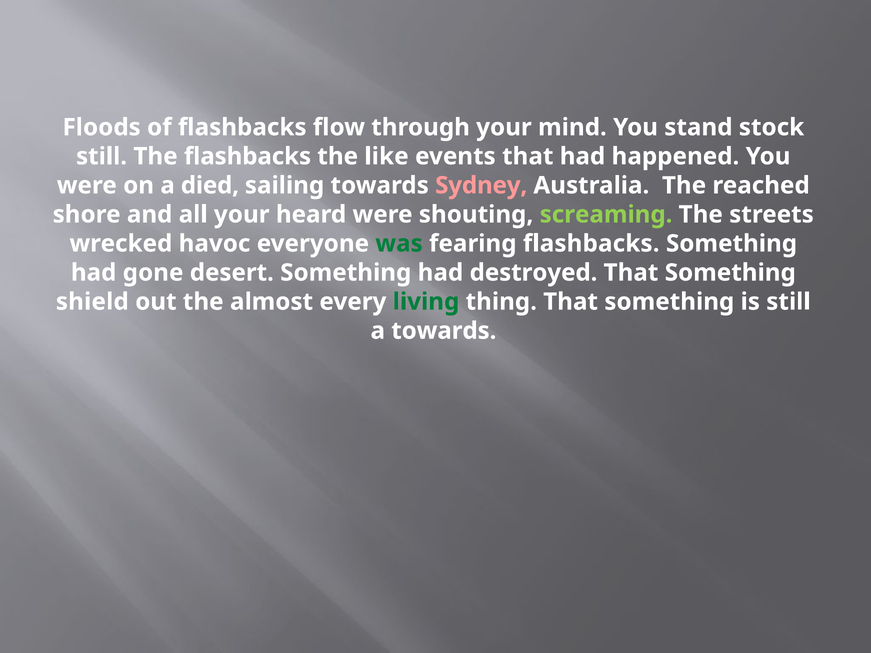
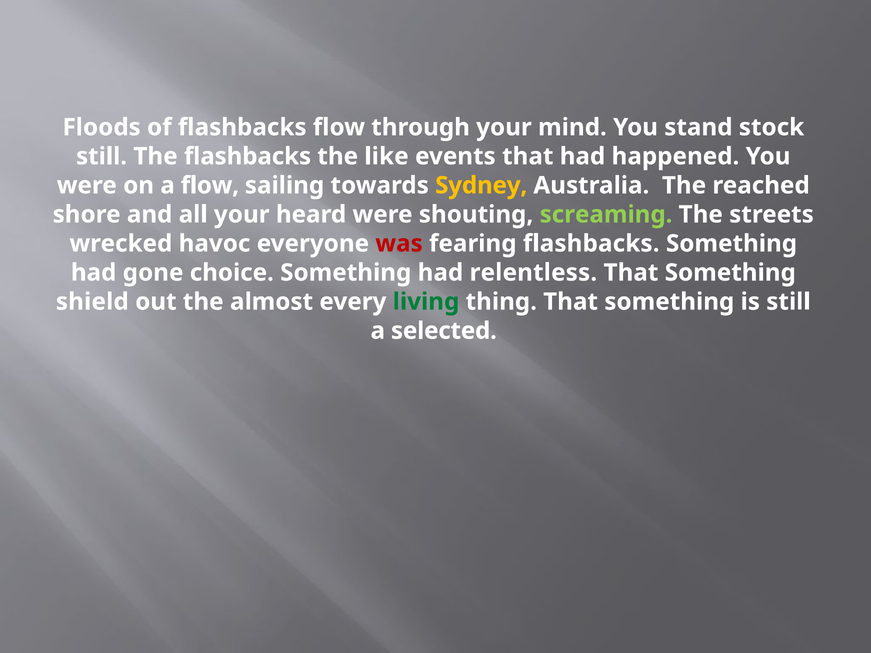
a died: died -> flow (210, 186)
Sydney colour: pink -> yellow (481, 186)
was colour: green -> red (399, 244)
desert: desert -> choice (232, 273)
destroyed: destroyed -> relentless (533, 273)
a towards: towards -> selected (444, 331)
